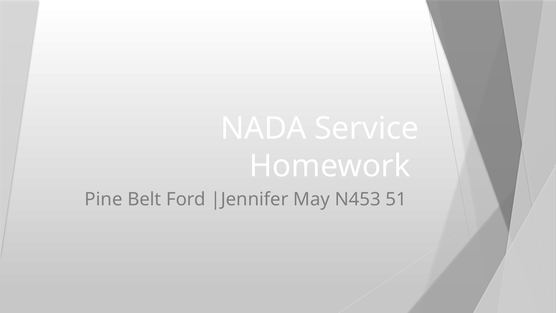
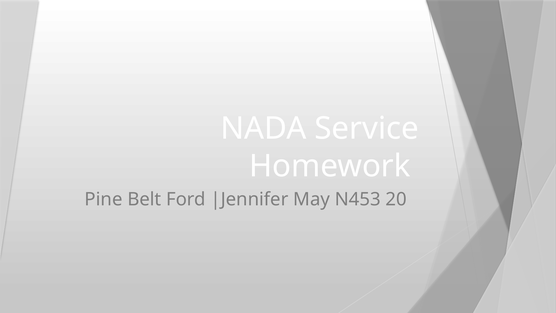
51: 51 -> 20 (396, 199)
